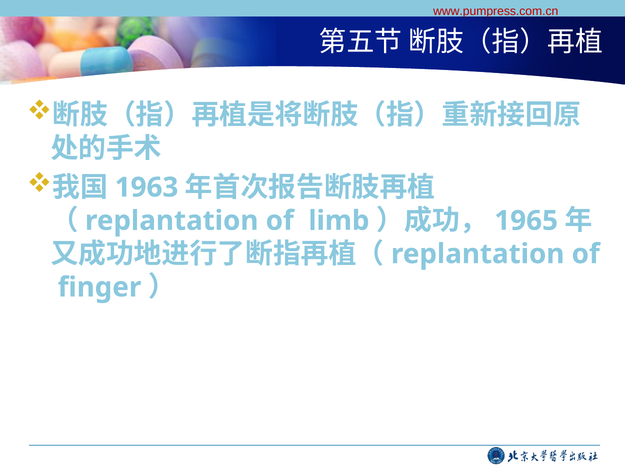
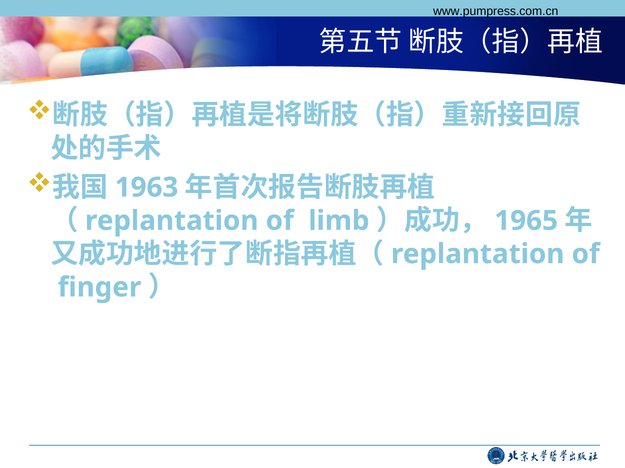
www.pumpress.com.cn colour: red -> black (496, 11)
